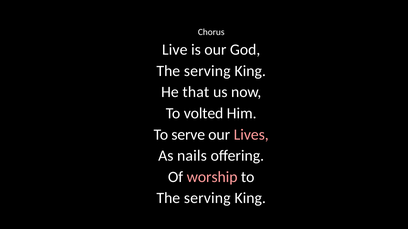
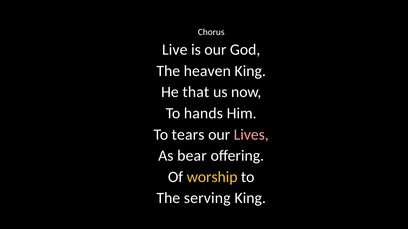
serving: serving -> heaven (207, 71)
volted: volted -> hands (203, 114)
serve: serve -> tears (188, 135)
nails: nails -> bear (192, 156)
worship colour: pink -> yellow (212, 177)
